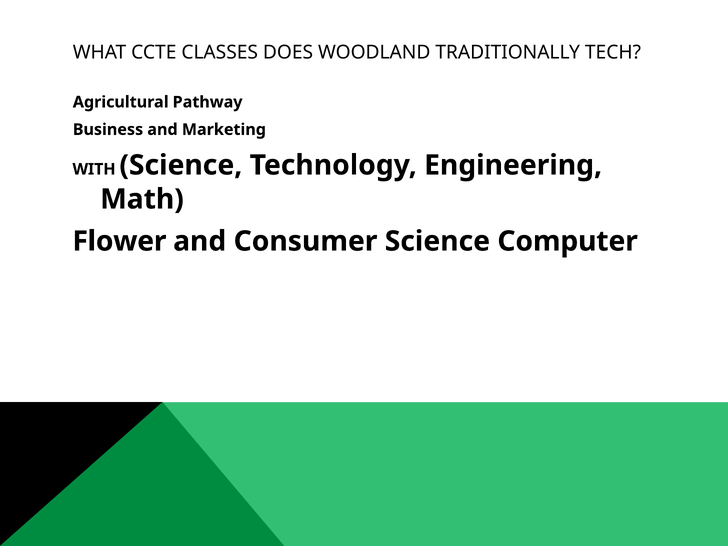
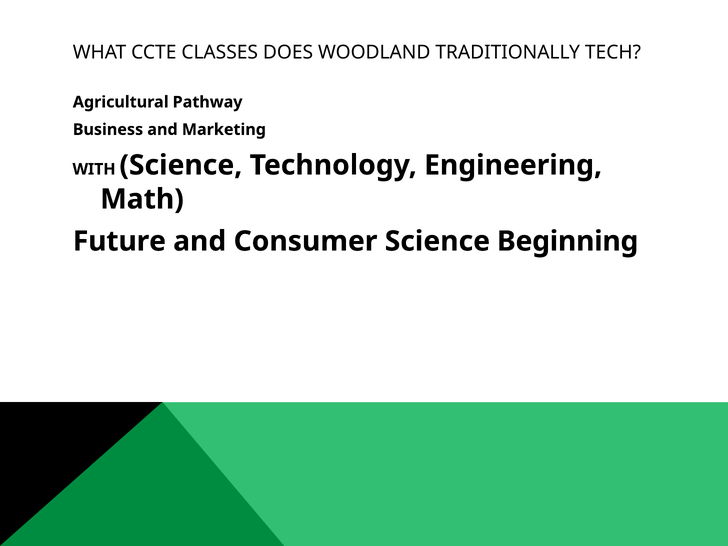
Flower: Flower -> Future (119, 241)
Computer: Computer -> Beginning (568, 241)
